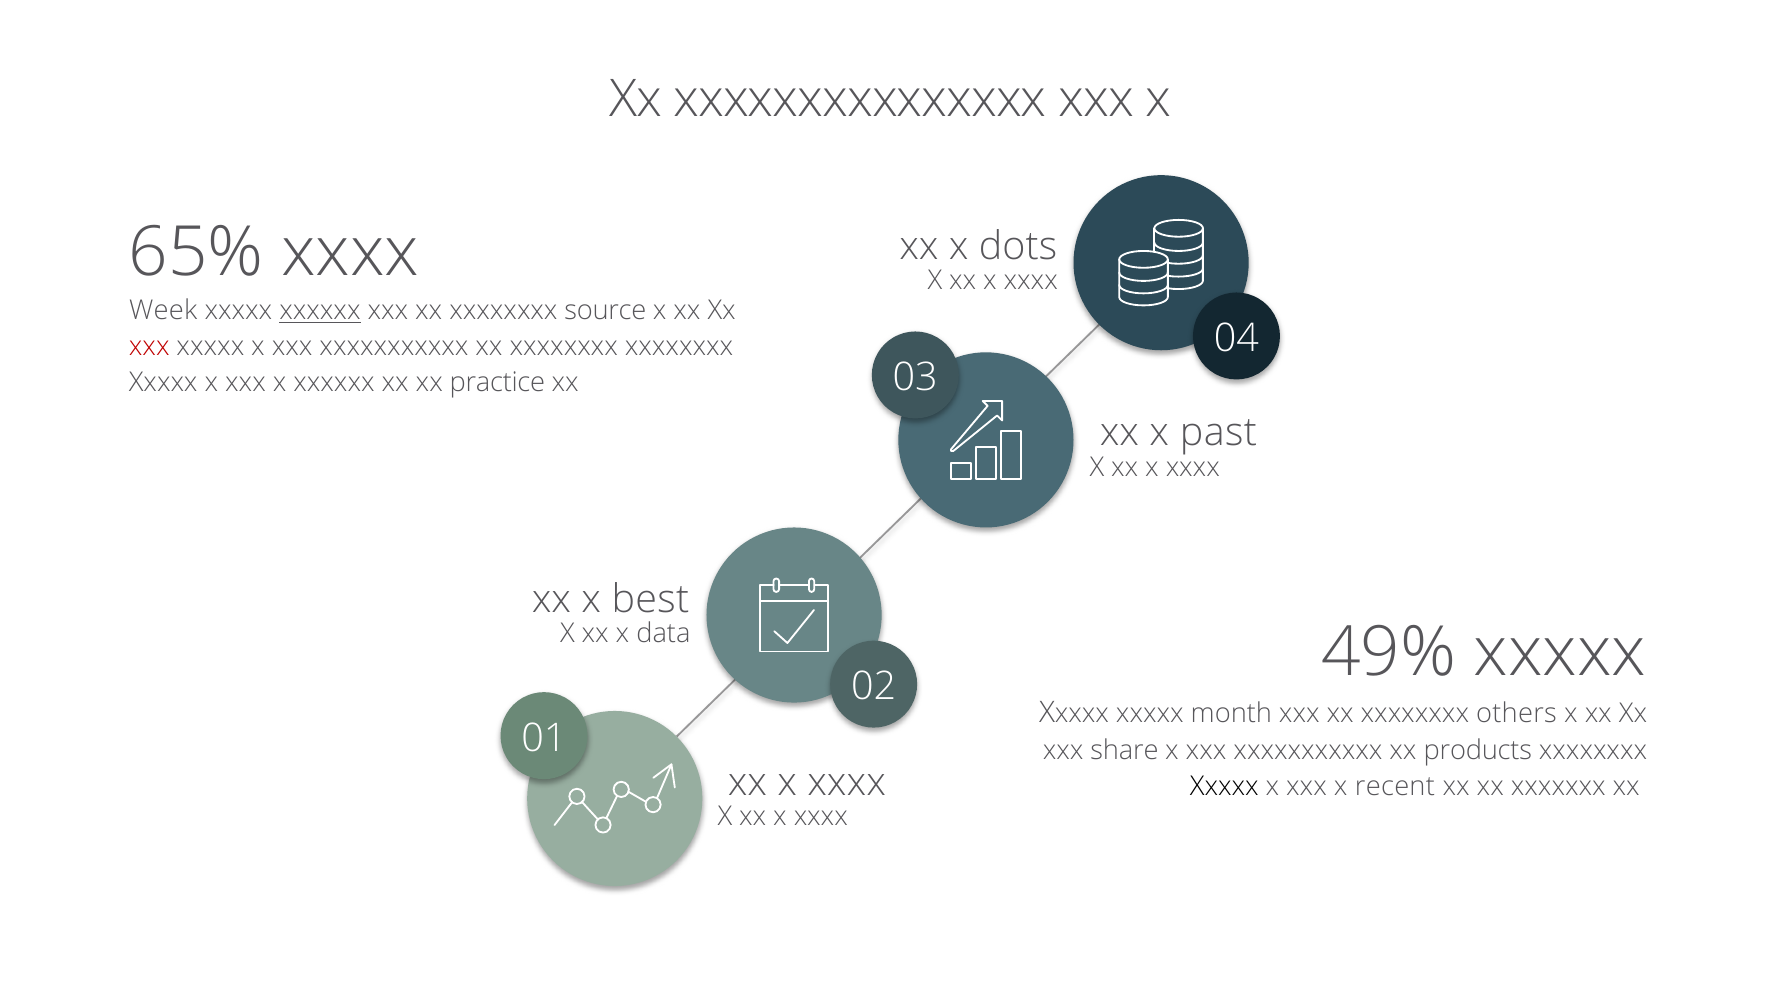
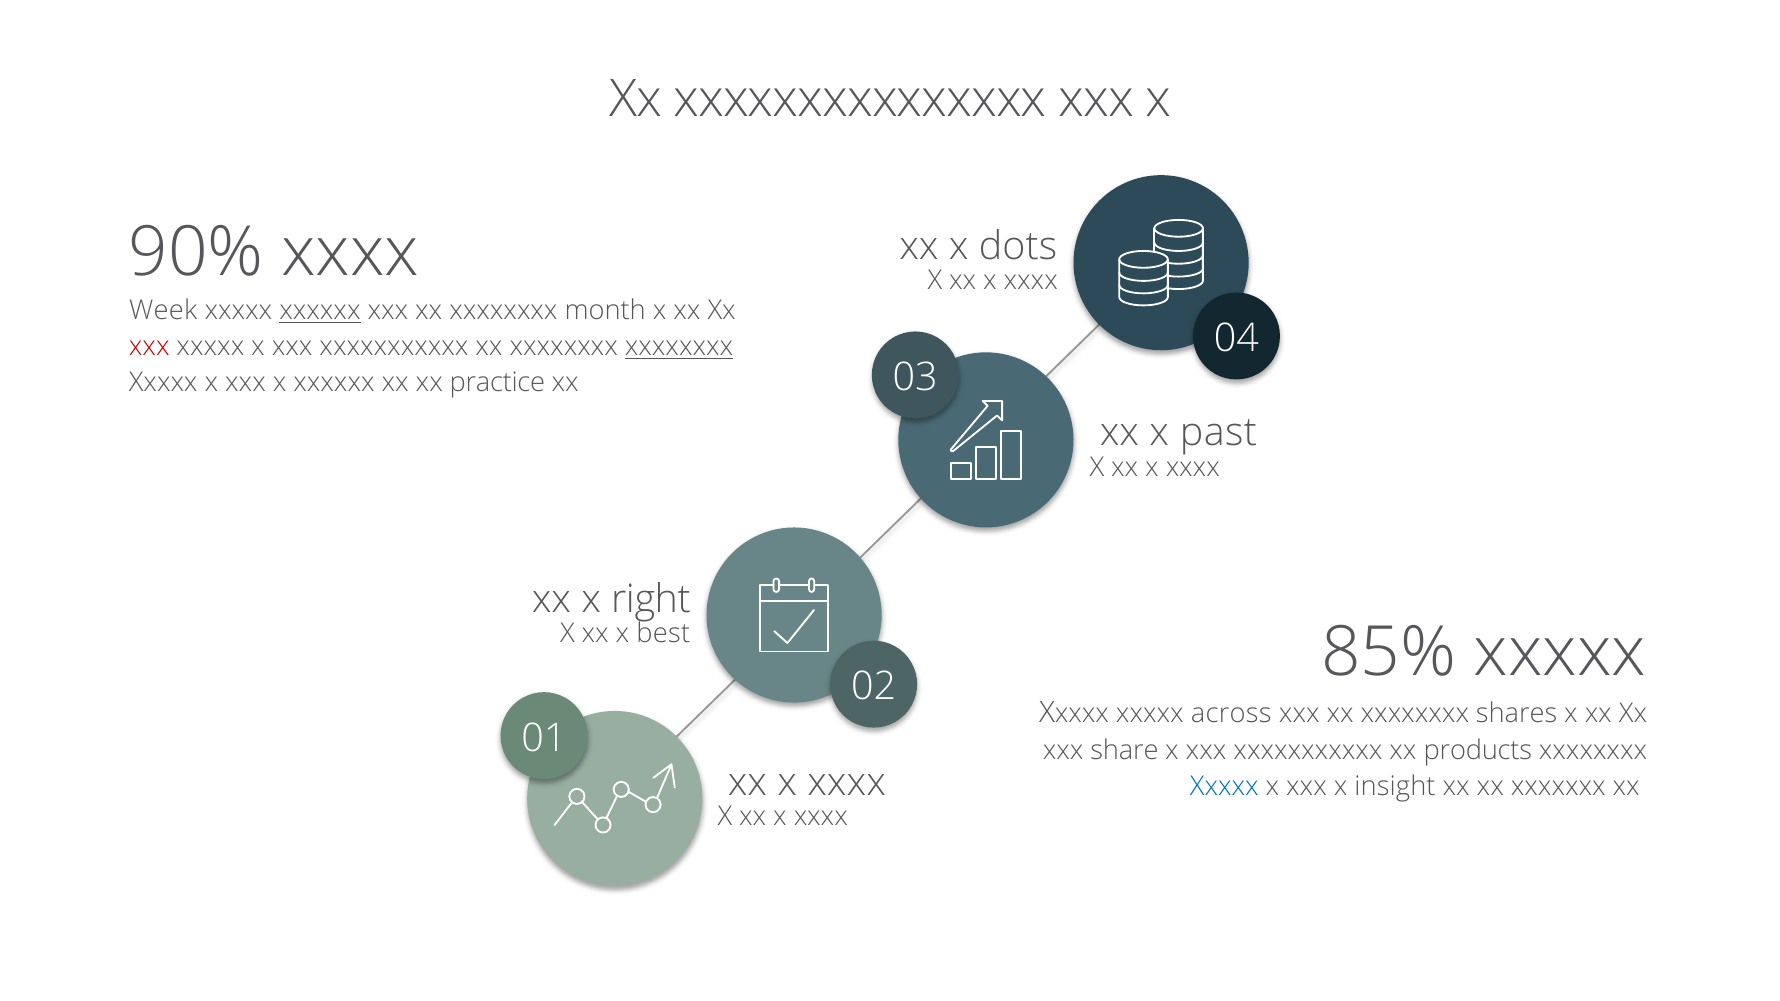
65%: 65% -> 90% (196, 252)
source: source -> month (605, 311)
xxxxxxxx underline: none -> present (679, 347)
best: best -> right (651, 599)
data: data -> best (663, 633)
49%: 49% -> 85% (1389, 653)
month: month -> across (1231, 714)
others: others -> shares (1517, 714)
Xxxxx colour: black -> blue (1224, 786)
recent: recent -> insight (1395, 786)
